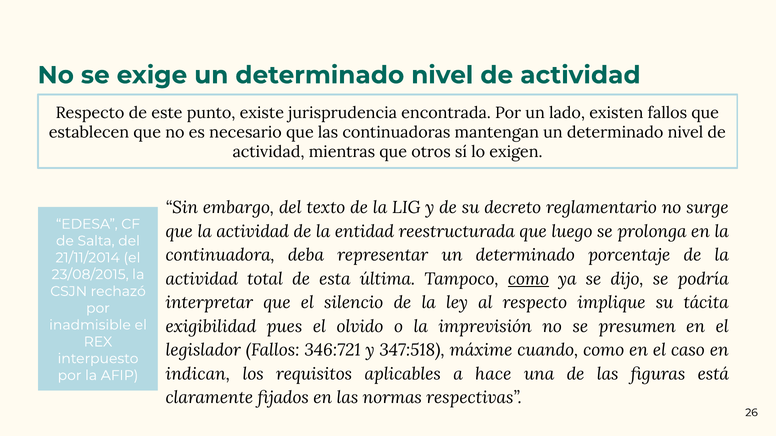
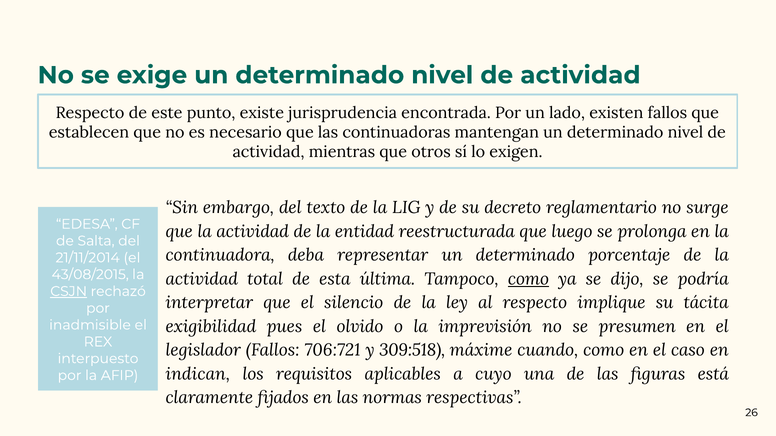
23/08/2015: 23/08/2015 -> 43/08/2015 (90, 275)
CSJN underline: none -> present (69, 292)
346:721: 346:721 -> 706:721 (332, 351)
347:518: 347:518 -> 309:518 (412, 351)
hace: hace -> cuyo (493, 374)
